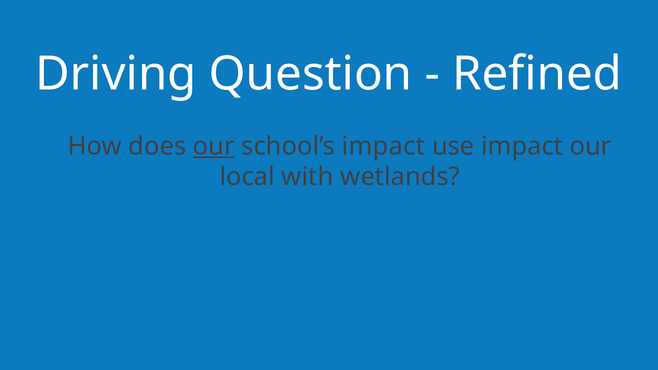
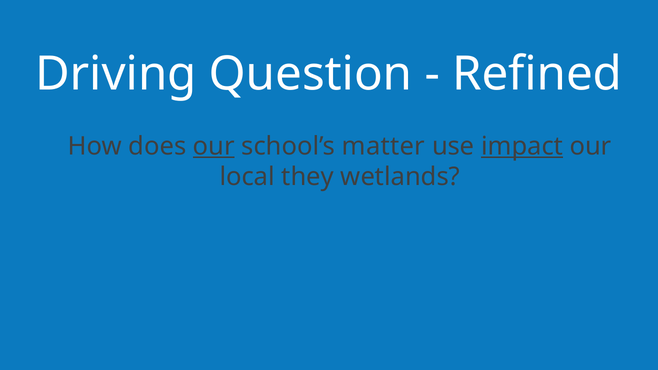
school’s impact: impact -> matter (383, 146)
impact underline: none -> present (522, 146)
with: with -> they (308, 177)
